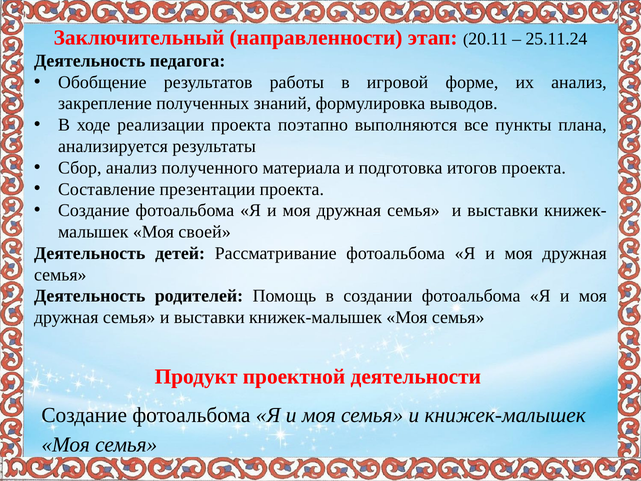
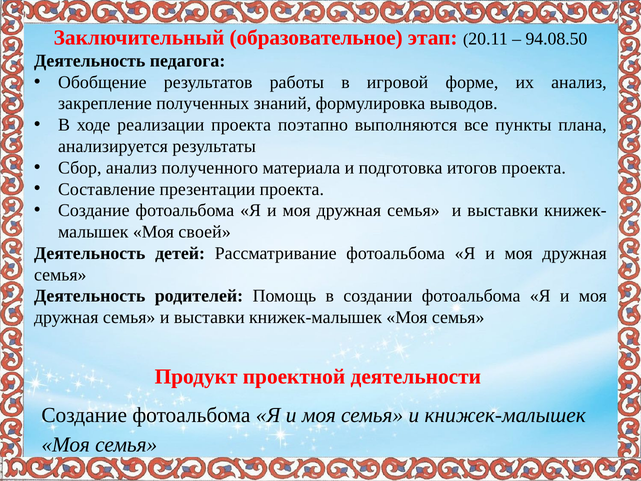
направленности: направленности -> образовательное (316, 38)
25.11.24: 25.11.24 -> 94.08.50 (556, 39)
